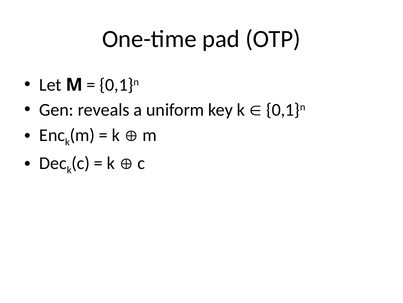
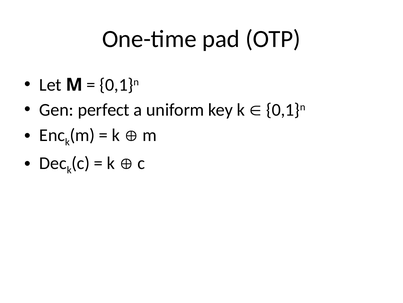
reveals: reveals -> perfect (104, 110)
